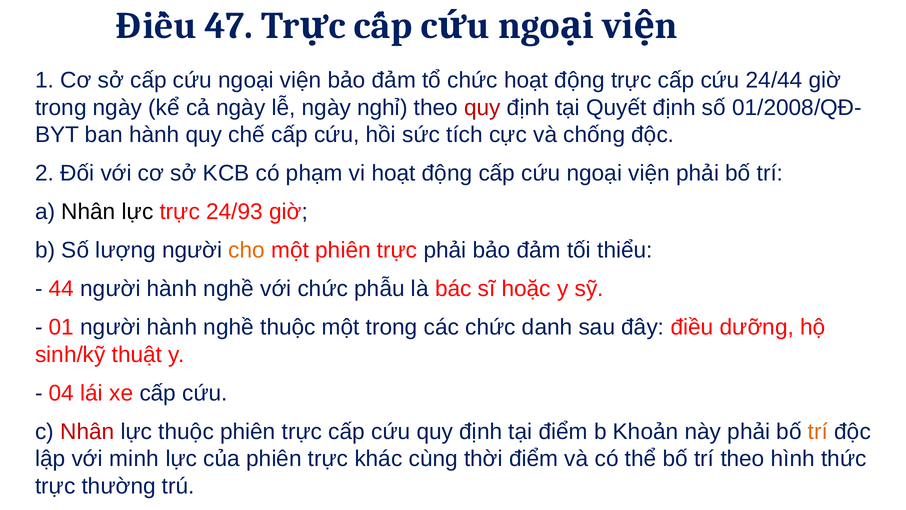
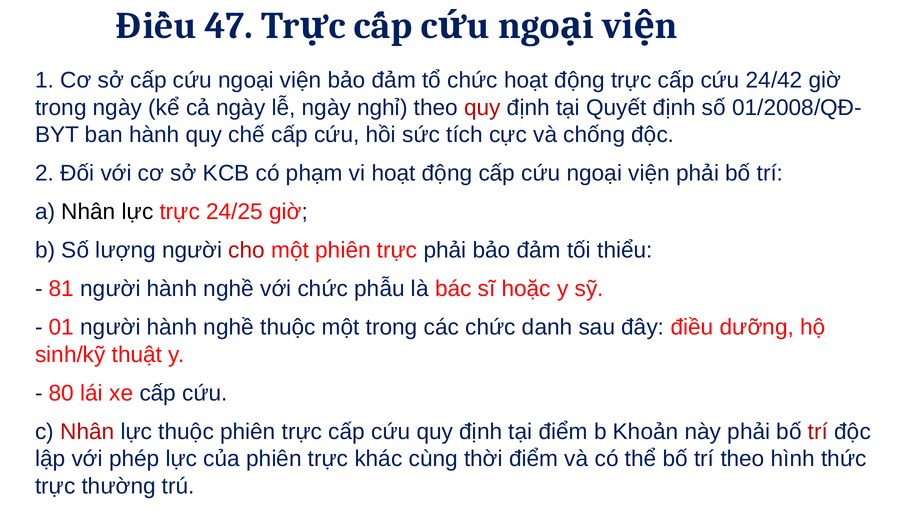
24/44: 24/44 -> 24/42 (774, 80)
24/93: 24/93 -> 24/25 (234, 212)
cho colour: orange -> red (247, 250)
44: 44 -> 81 (61, 289)
04: 04 -> 80 (61, 393)
trí colour: orange -> red (818, 431)
minh: minh -> phép (134, 459)
